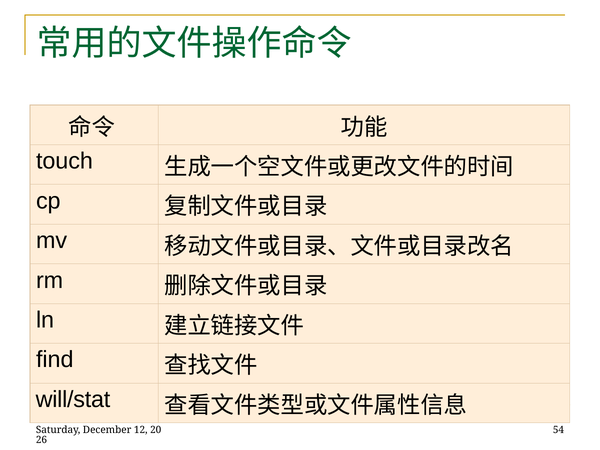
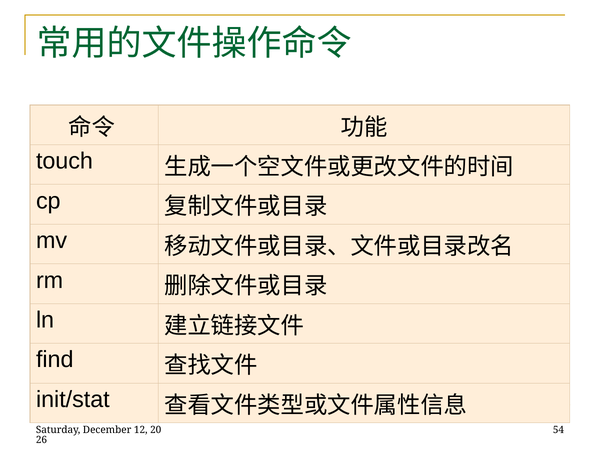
will/stat: will/stat -> init/stat (73, 400)
